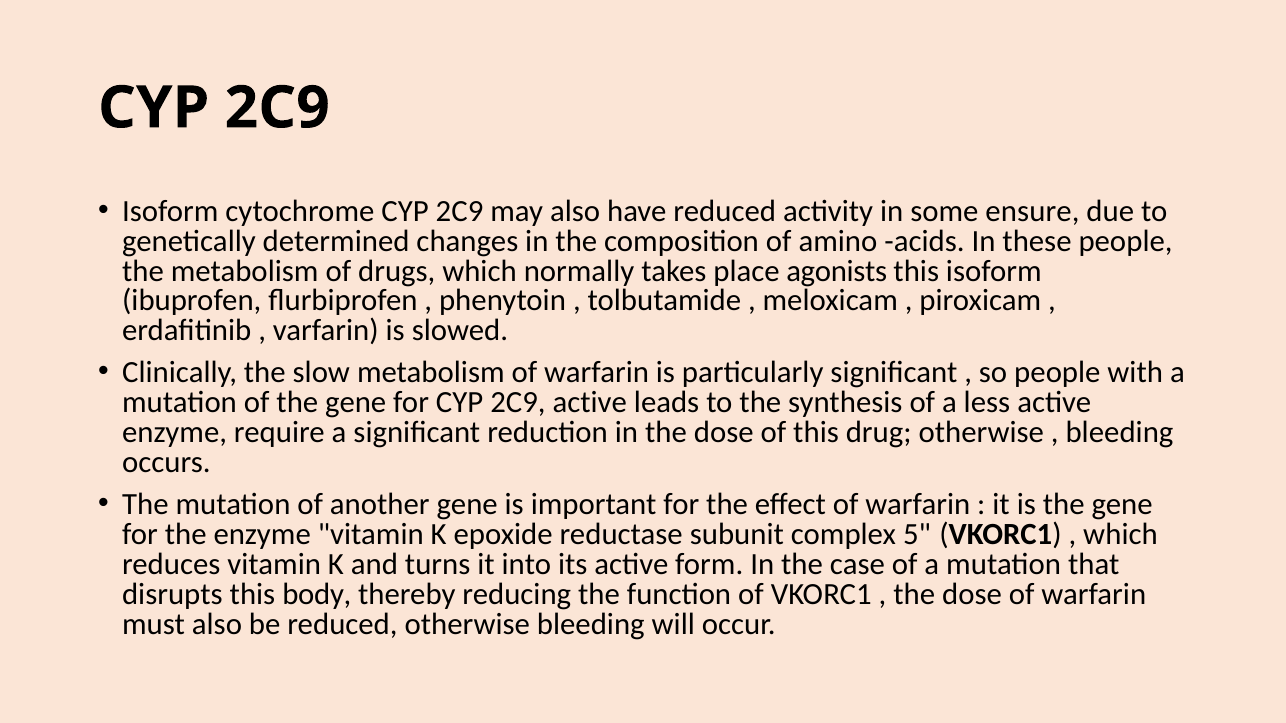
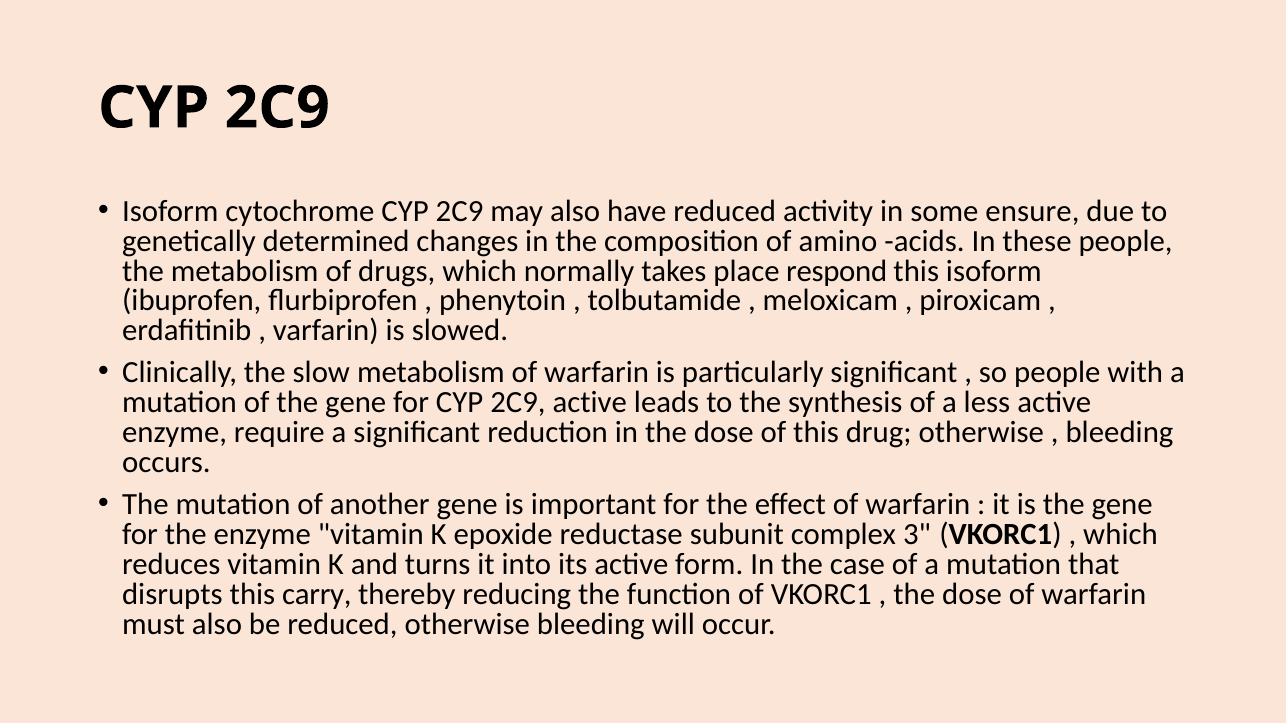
agonists: agonists -> respond (837, 271)
5: 5 -> 3 (917, 534)
body: body -> carry (317, 594)
